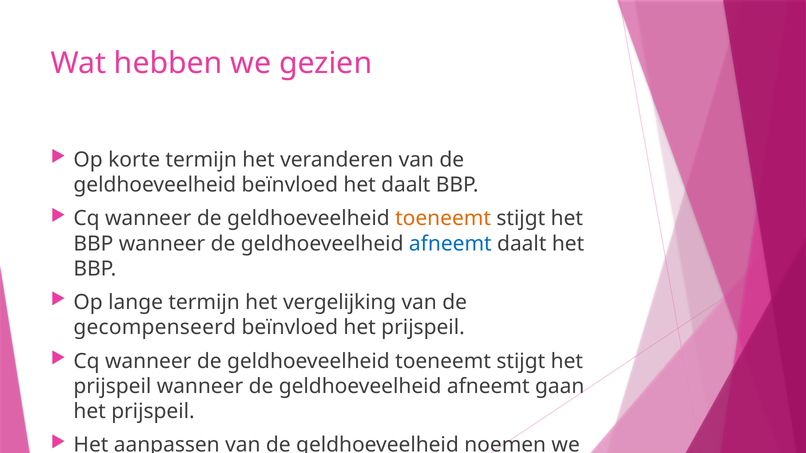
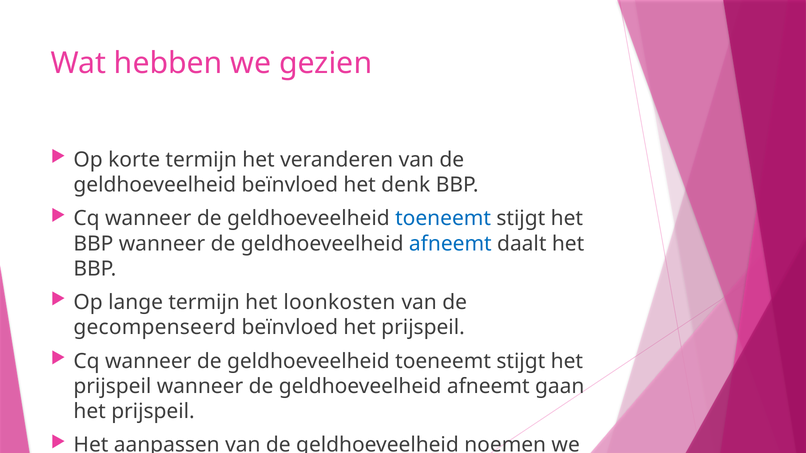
het daalt: daalt -> denk (406, 185)
toeneemt colour: orange -> blue (443, 219)
vergelijking: vergelijking -> loonkosten (339, 303)
